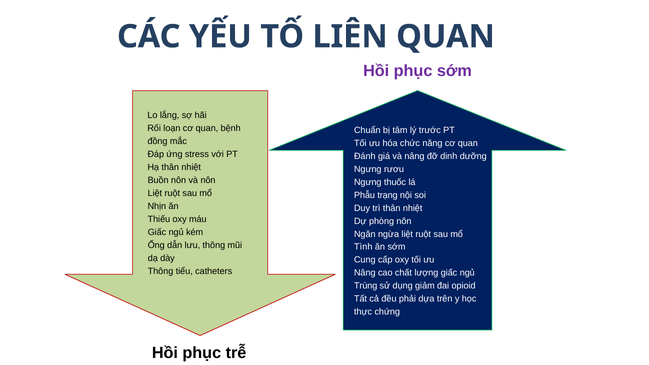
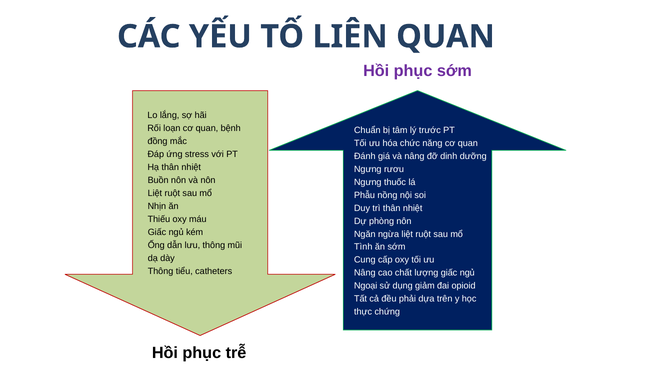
trạng: trạng -> nồng (387, 195)
Trùng: Trùng -> Ngoại (366, 286)
